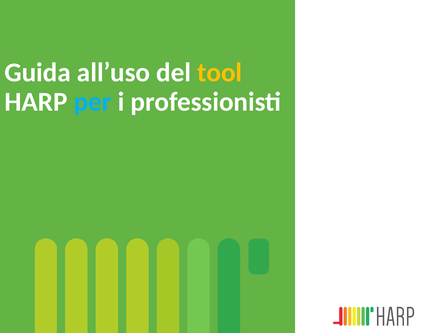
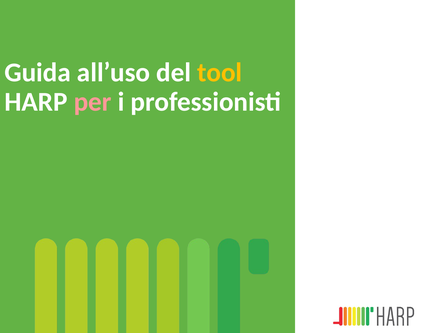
per colour: light blue -> pink (93, 102)
